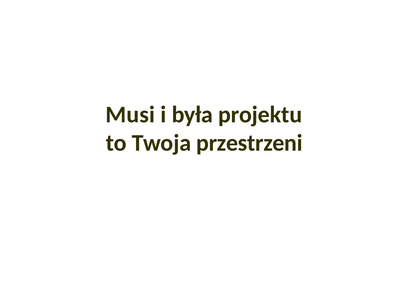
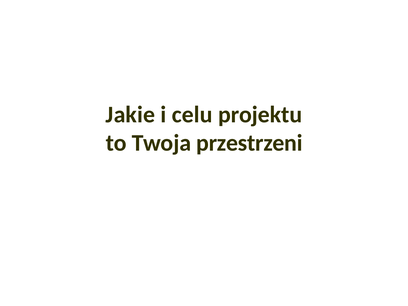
Musi: Musi -> Jakie (130, 114)
była: była -> celu (192, 114)
